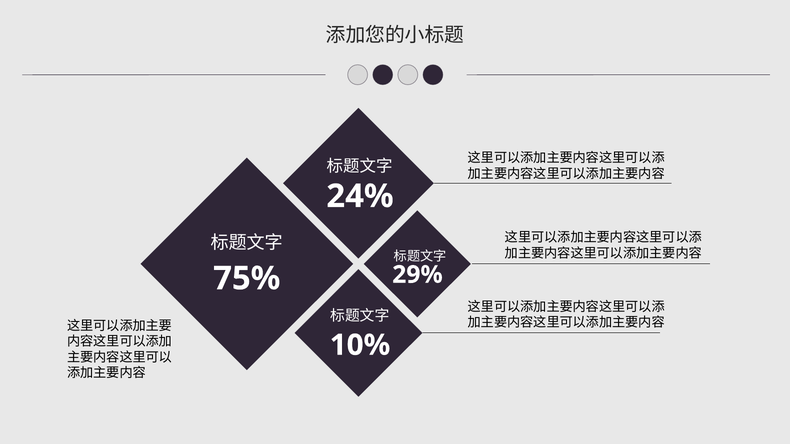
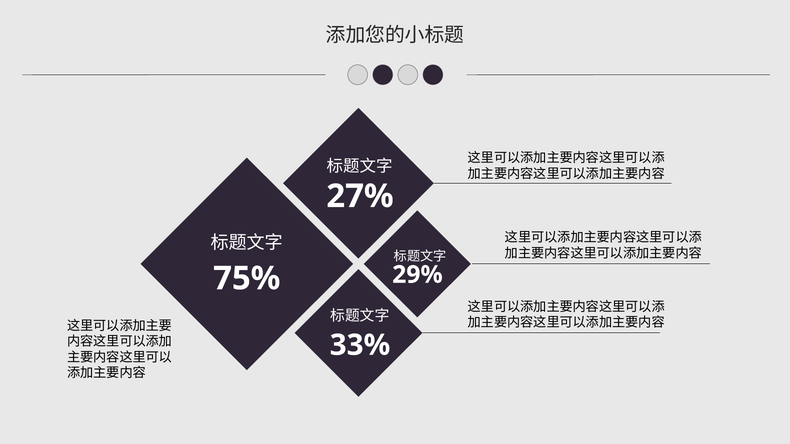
24%: 24% -> 27% (360, 196)
10%: 10% -> 33% (360, 345)
